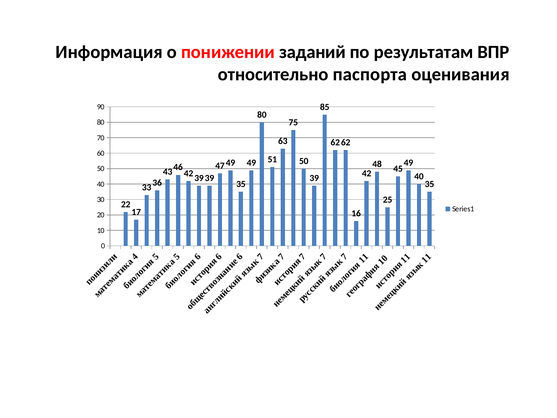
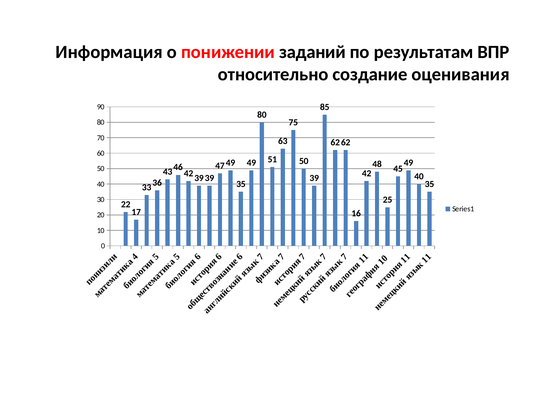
паспорта: паспорта -> создание (370, 74)
